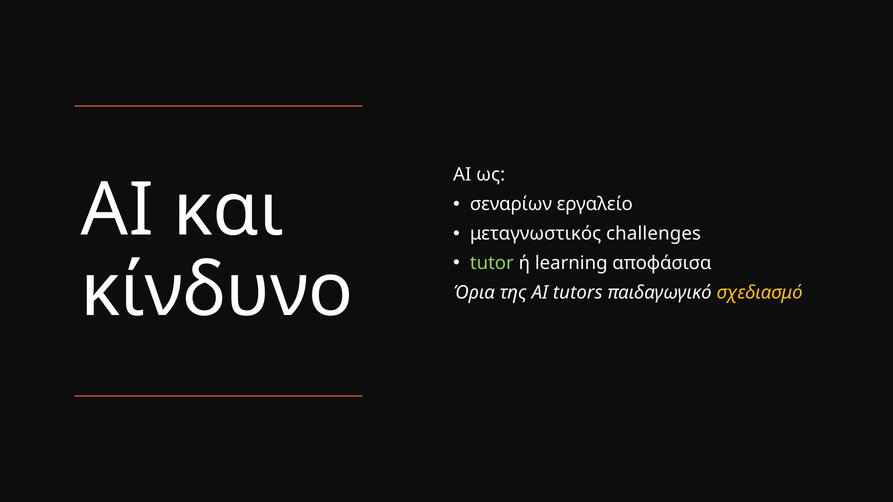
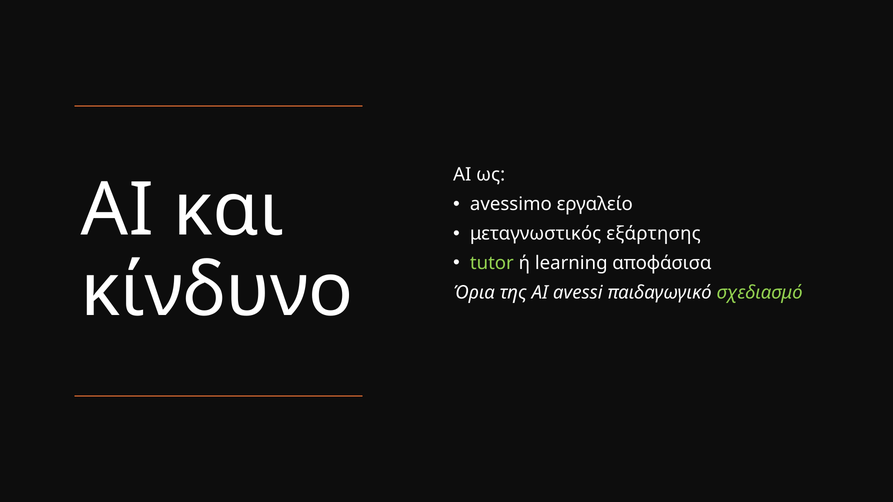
σεναρίων: σεναρίων -> avessimo (511, 204)
challenges: challenges -> εξάρτησης (654, 234)
tutors: tutors -> avessi (578, 293)
σχεδιασμό colour: yellow -> light green (760, 293)
